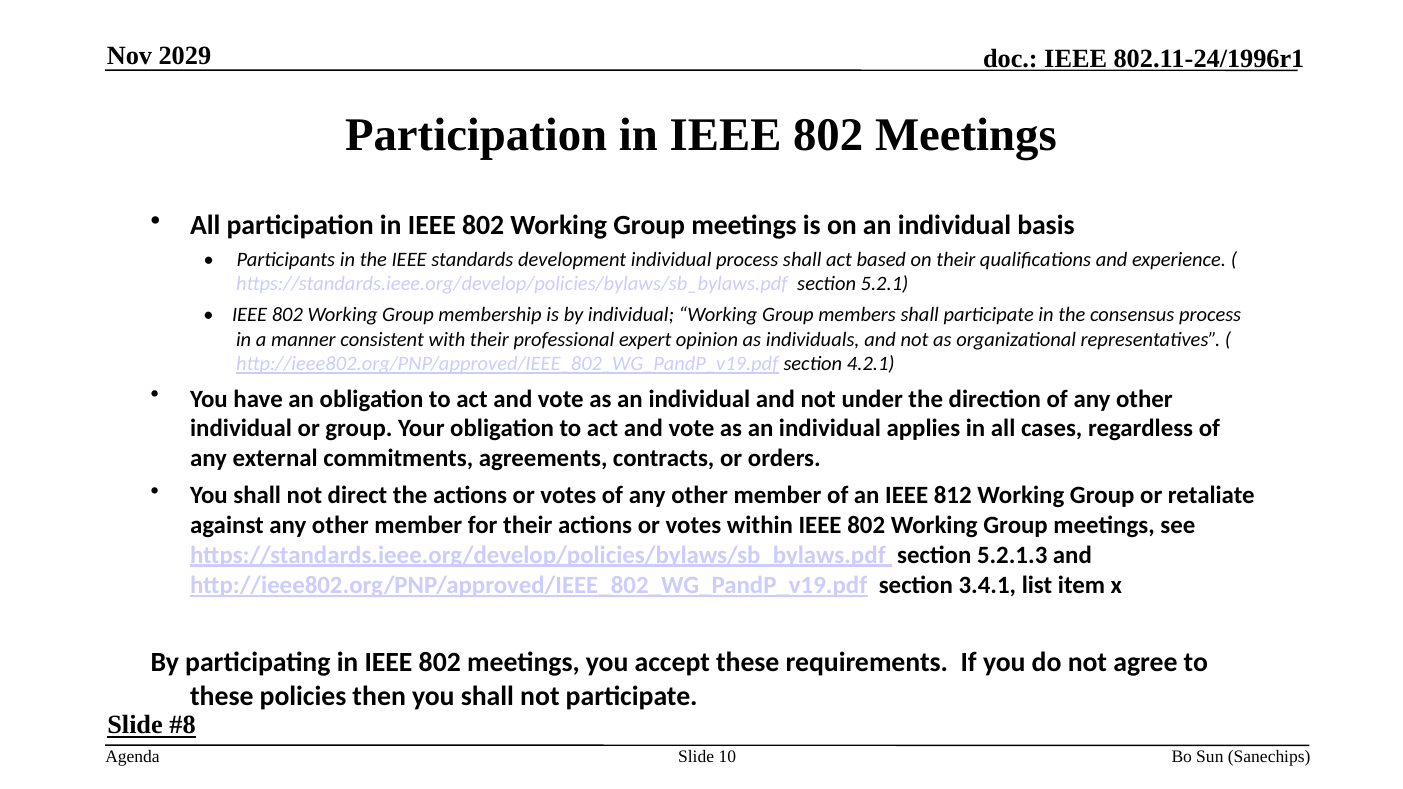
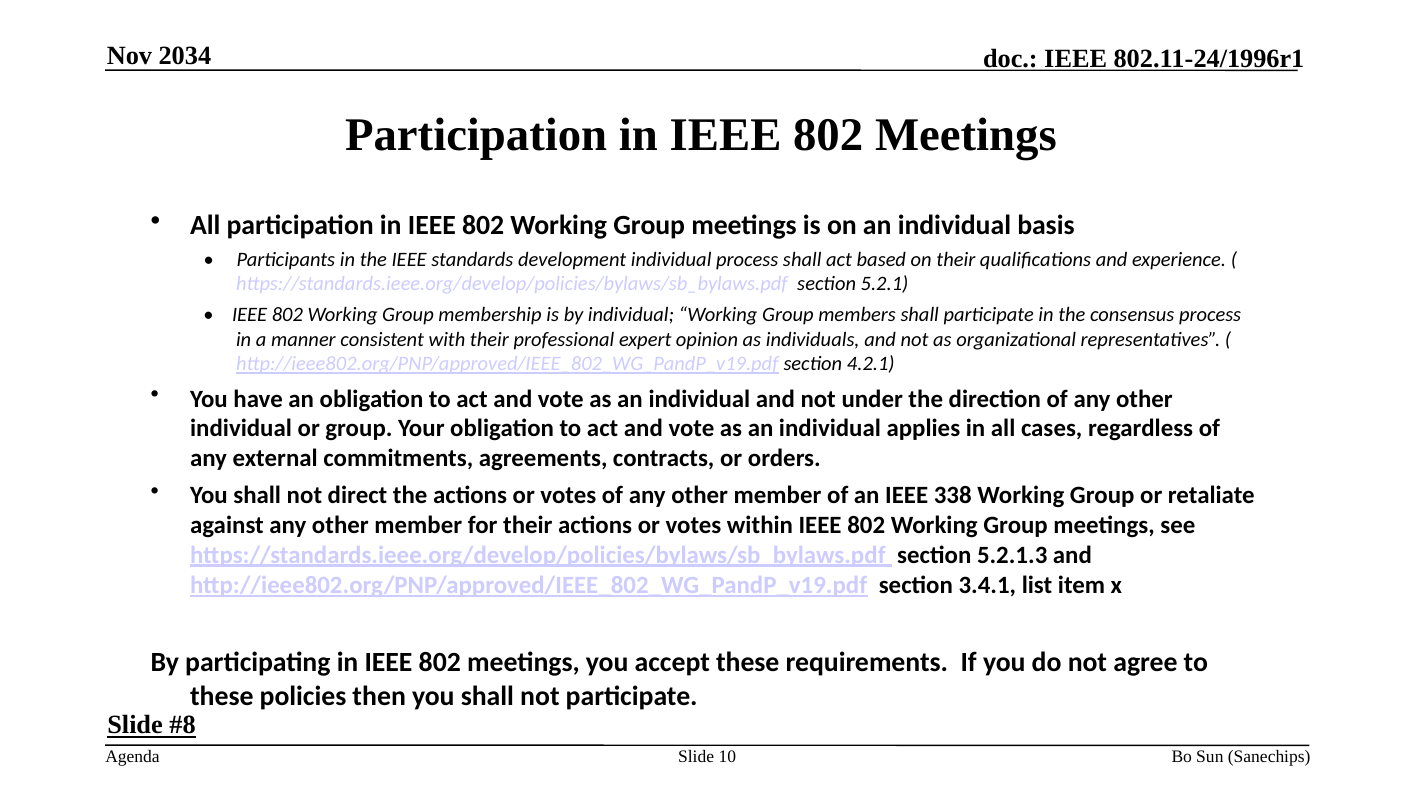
2029: 2029 -> 2034 (185, 56)
812: 812 -> 338 (953, 495)
